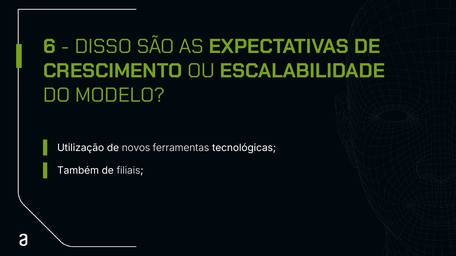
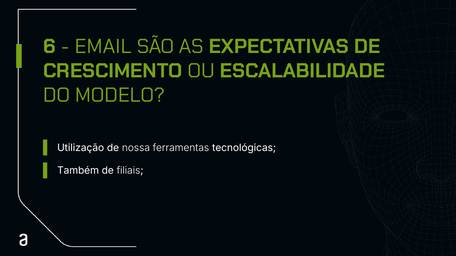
DISSO: DISSO -> EMAIL (103, 47)
novos: novos -> nossa (136, 148)
